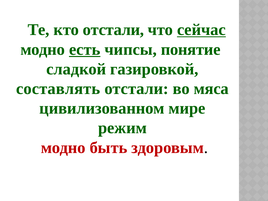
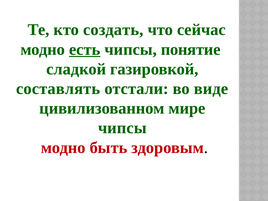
кто отстали: отстали -> создать (113, 30)
сейчас underline: present -> none (201, 30)
мяса: мяса -> виде (211, 89)
режим: режим -> чипсы (122, 128)
